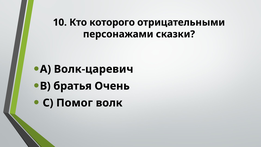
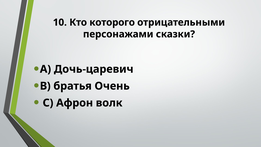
Волк-царевич: Волк-царевич -> Дочь-царевич (94, 69)
Помог: Помог -> Афрон (75, 103)
